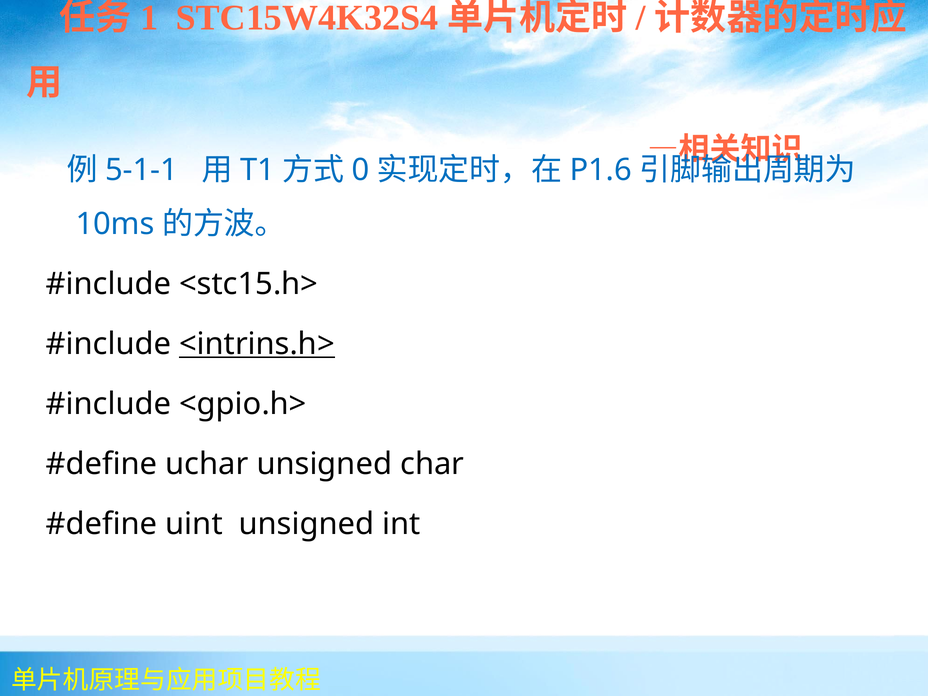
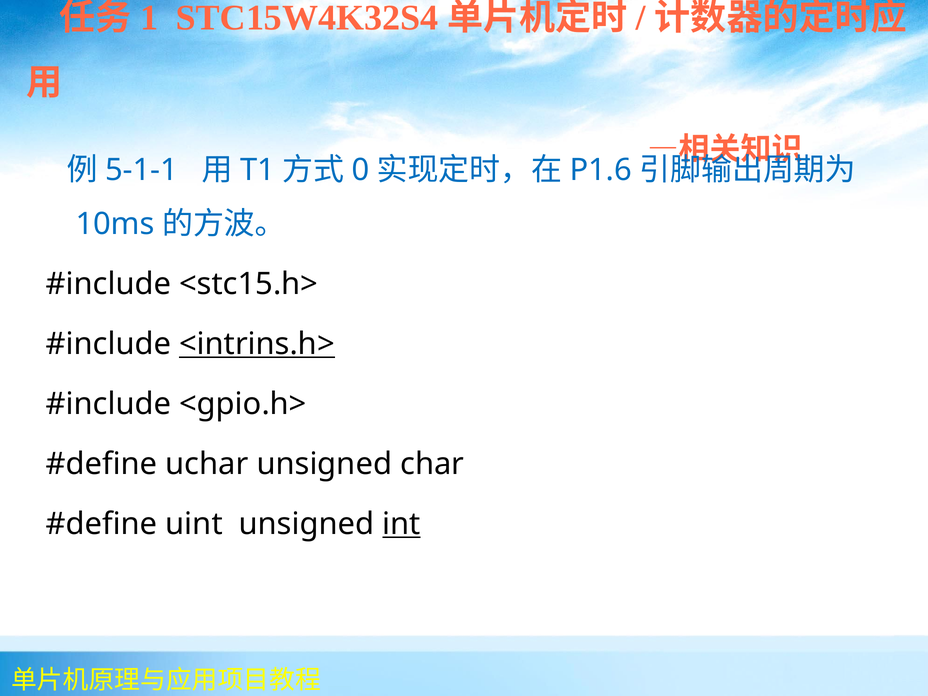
int underline: none -> present (401, 524)
